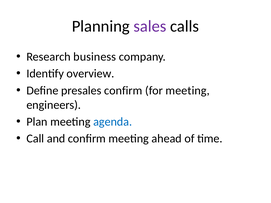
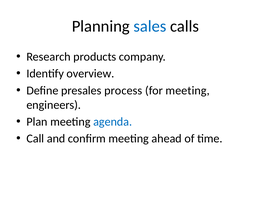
sales colour: purple -> blue (150, 26)
business: business -> products (95, 57)
presales confirm: confirm -> process (123, 91)
